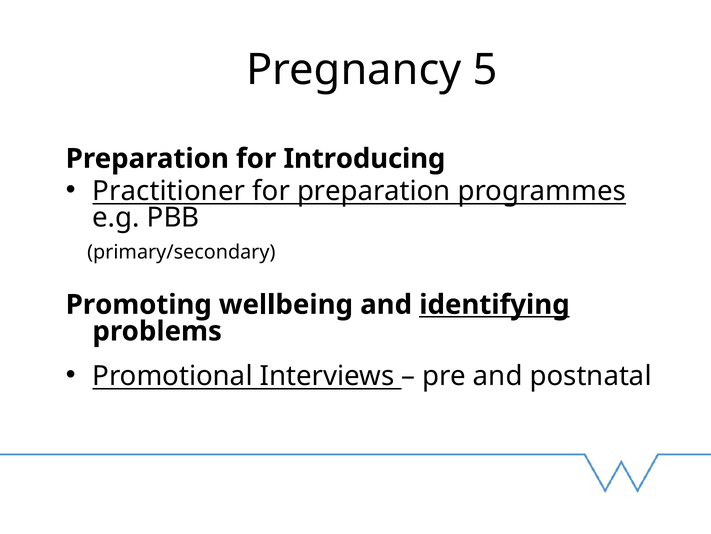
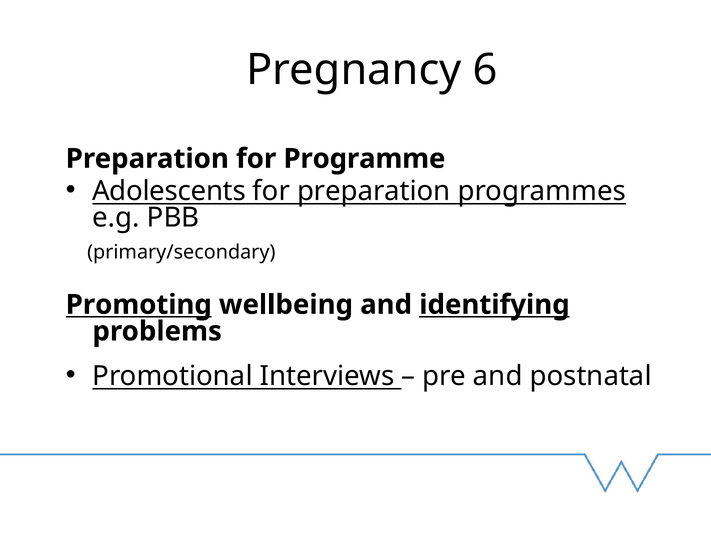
5: 5 -> 6 (485, 70)
Introducing: Introducing -> Programme (364, 158)
Practitioner: Practitioner -> Adolescents (169, 191)
Promoting underline: none -> present (139, 304)
